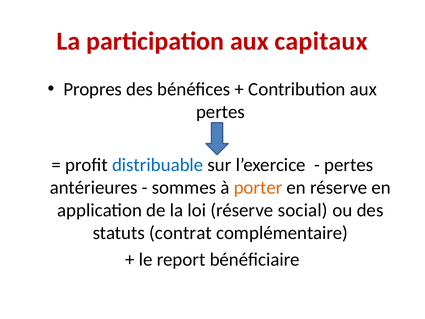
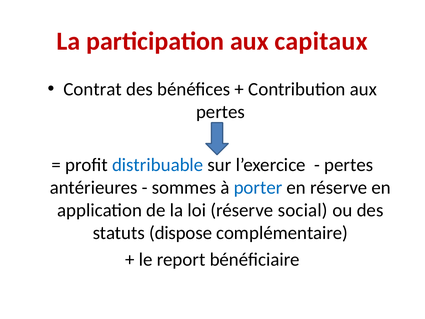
Propres: Propres -> Contrat (93, 89)
porter colour: orange -> blue (258, 187)
contrat: contrat -> dispose (181, 233)
